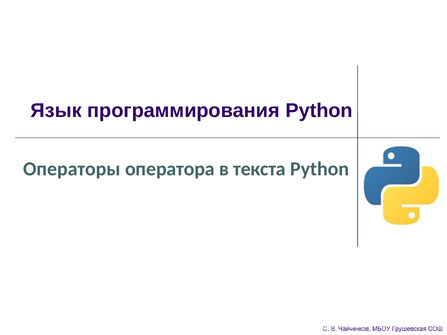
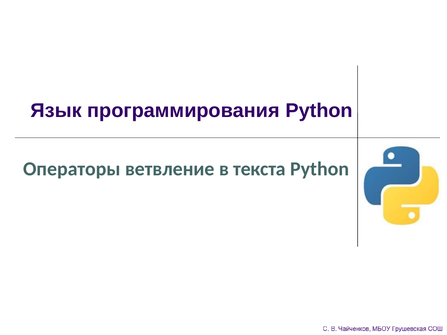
оператора: оператора -> ветвление (170, 169)
